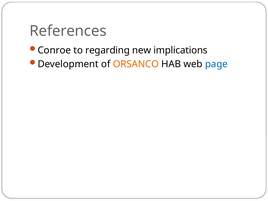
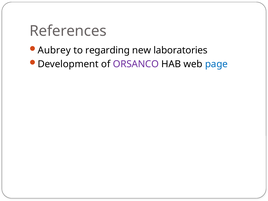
Conroe: Conroe -> Aubrey (54, 50)
implications: implications -> laboratories (181, 50)
ORSANCO colour: orange -> purple (136, 64)
